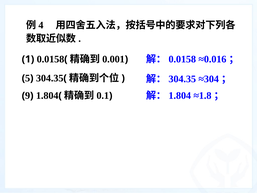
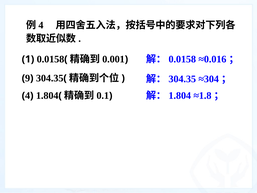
5: 5 -> 9 (28, 78)
9: 9 -> 4 (28, 96)
